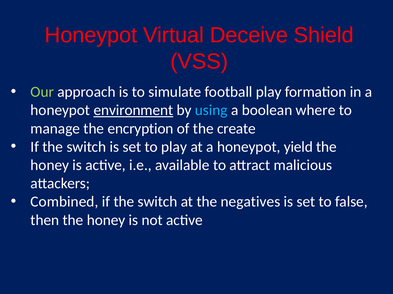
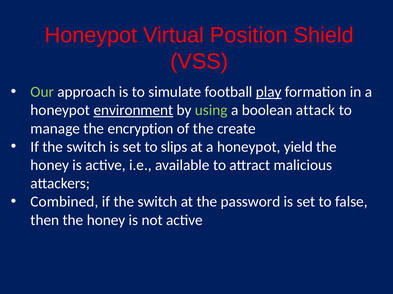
Deceive: Deceive -> Position (249, 35)
play underline: none -> present (269, 92)
using colour: light blue -> light green (211, 110)
where: where -> attack (315, 110)
to play: play -> slips (174, 147)
negatives: negatives -> password (250, 202)
